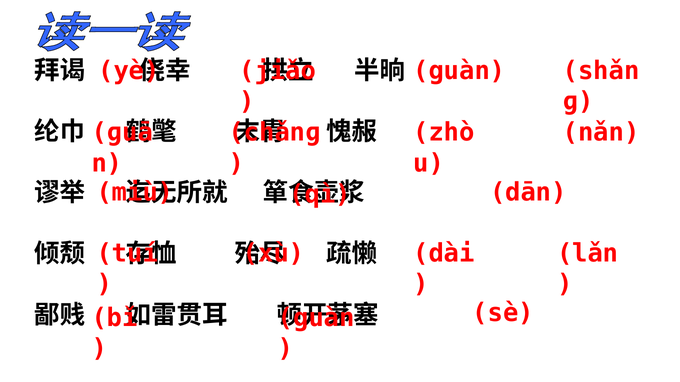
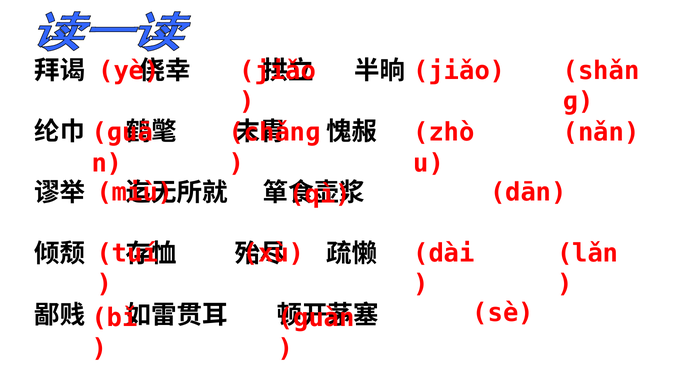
guàn: guàn -> jiǎo (459, 71)
